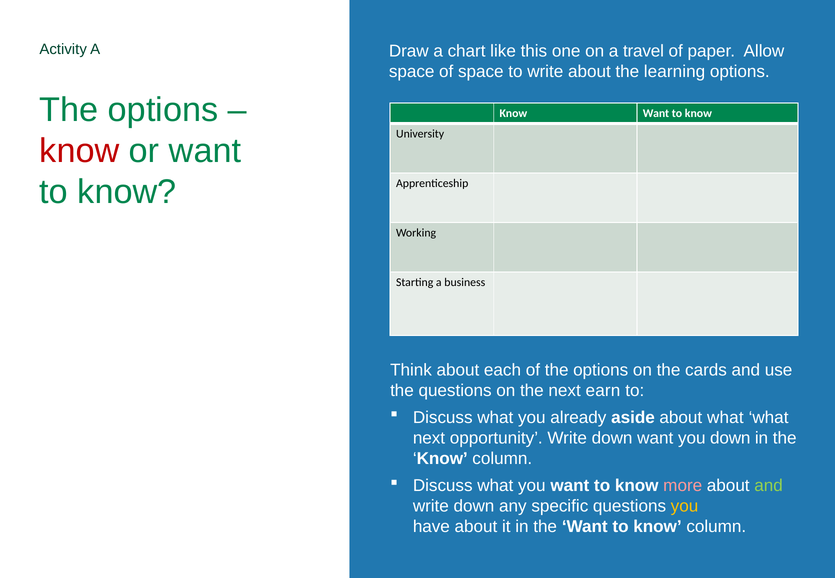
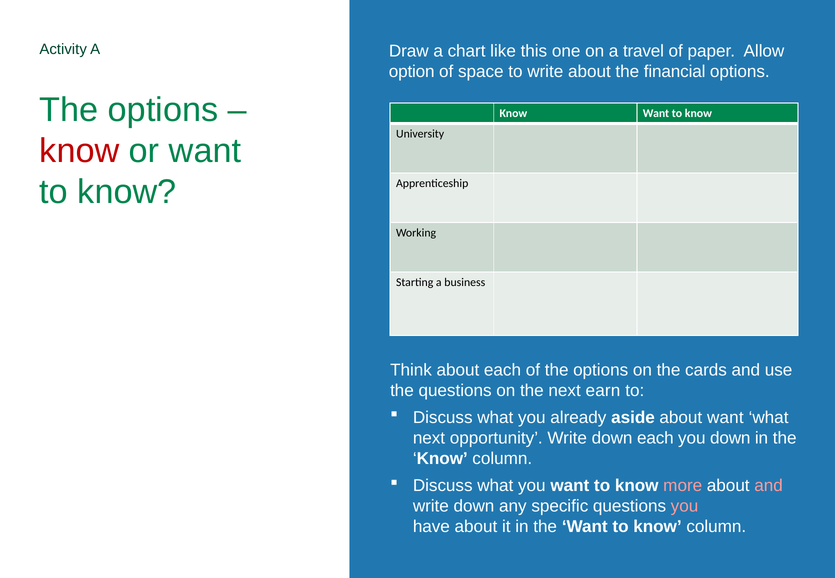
space: space -> option (412, 71)
learning: learning -> financial (675, 71)
about what: what -> want (725, 418)
down want: want -> each (655, 438)
and colour: light green -> pink (769, 486)
you colour: yellow -> pink (685, 506)
